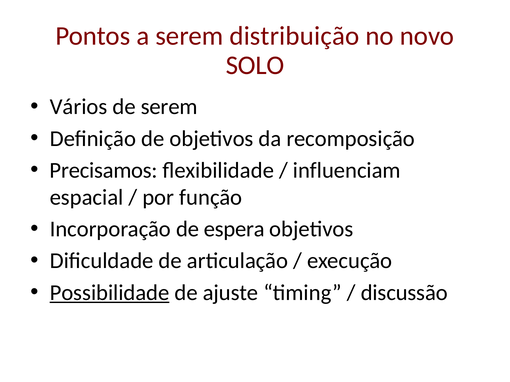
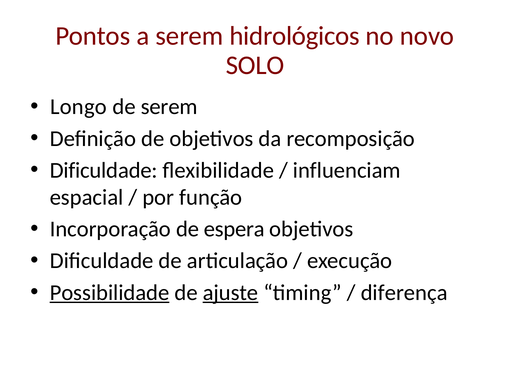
distribuição: distribuição -> hidrológicos (295, 36)
Vários: Vários -> Longo (78, 107)
Precisamos: Precisamos -> Dificuldade (104, 170)
ajuste underline: none -> present (230, 293)
discussão: discussão -> diferença (404, 293)
